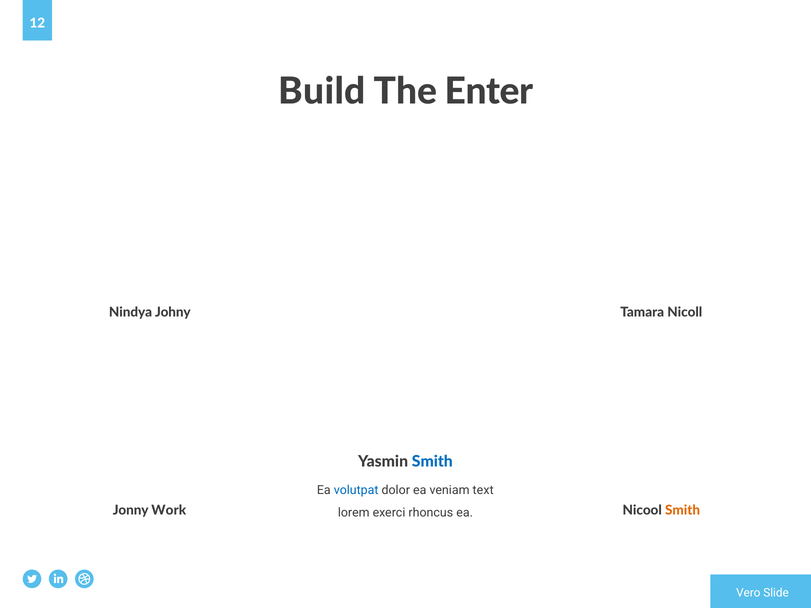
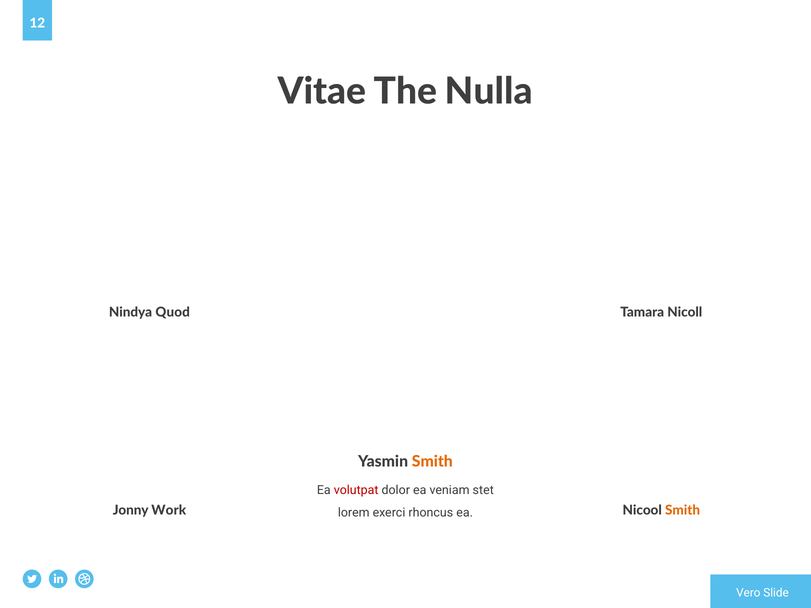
Build: Build -> Vitae (322, 91)
Enter: Enter -> Nulla (489, 91)
Johny: Johny -> Quod (173, 312)
Smith colour: blue -> orange (432, 462)
volutpat colour: blue -> red (356, 490)
text: text -> stet (483, 490)
